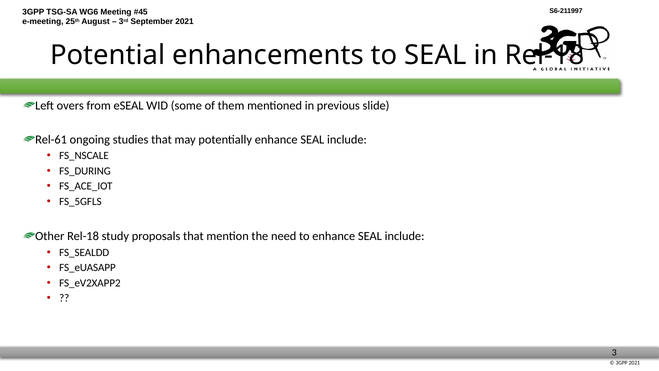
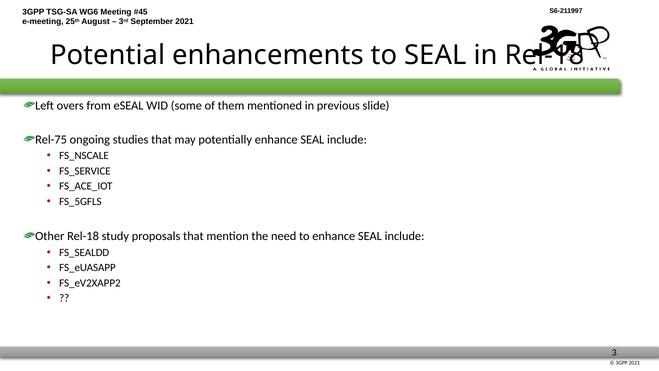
Rel-61: Rel-61 -> Rel-75 (51, 140)
FS_DURING: FS_DURING -> FS_SERVICE (85, 171)
